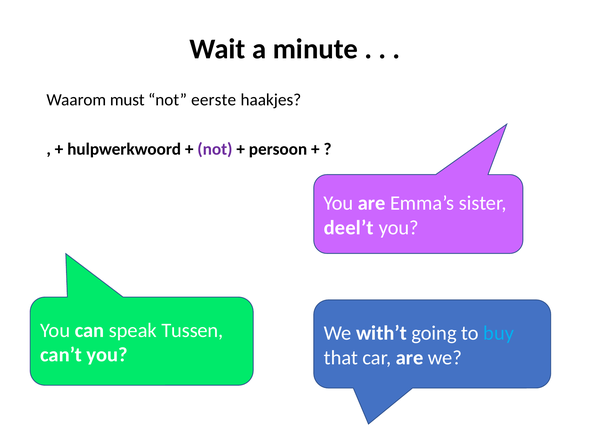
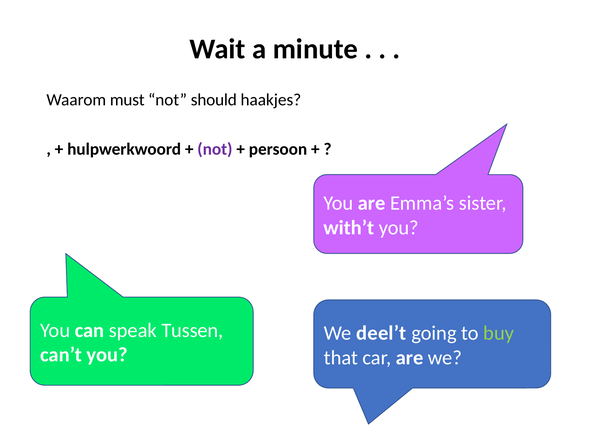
eerste: eerste -> should (214, 100)
deel’t: deel’t -> with’t (349, 228)
with’t: with’t -> deel’t (381, 333)
buy colour: light blue -> light green (499, 333)
